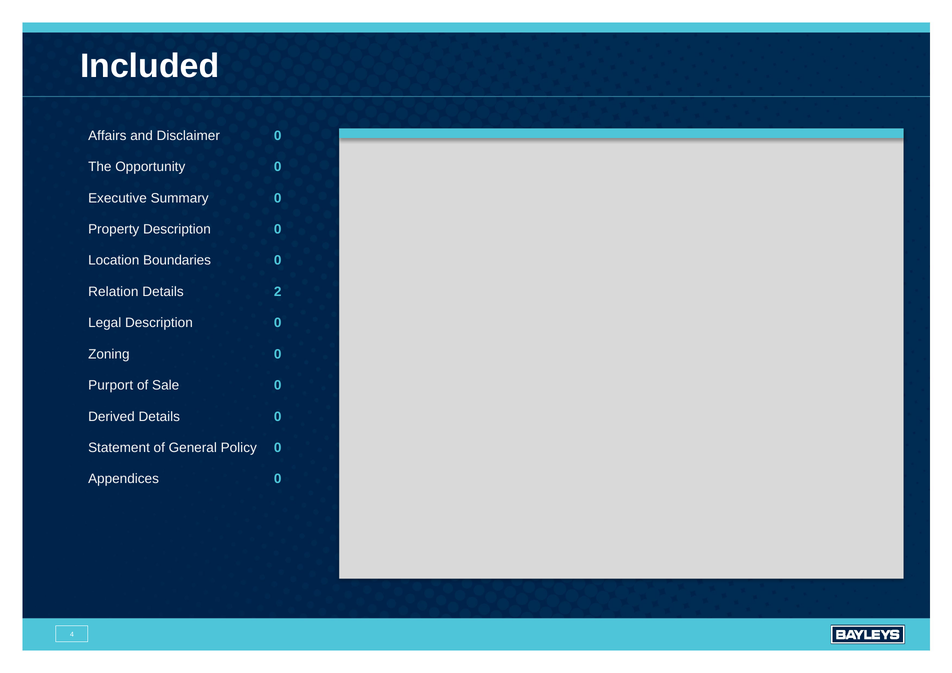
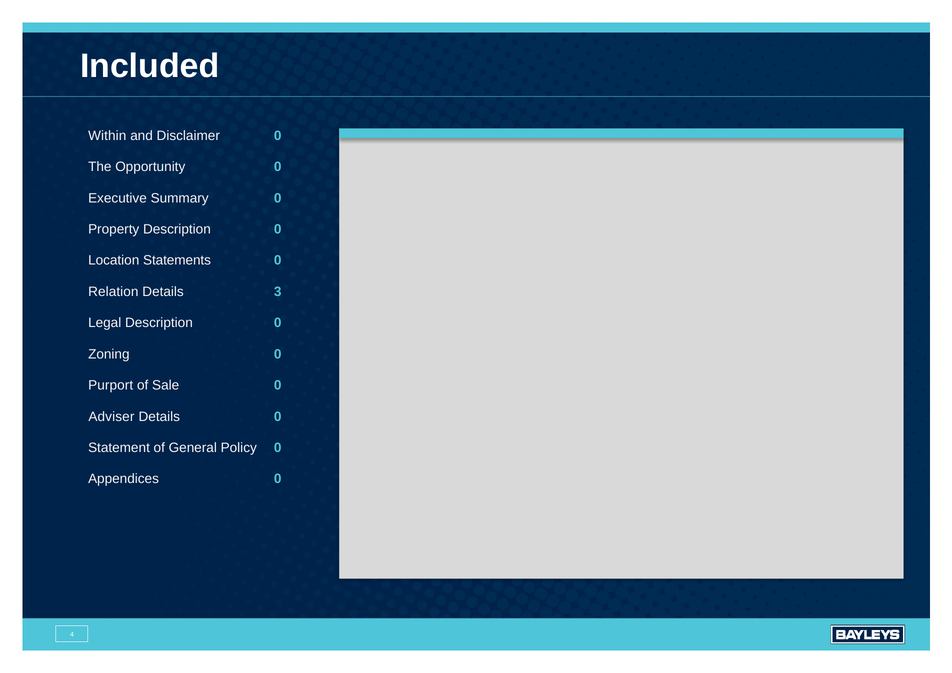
Affairs: Affairs -> Within (107, 136)
Boundaries: Boundaries -> Statements (177, 261)
2: 2 -> 3 (278, 292)
Derived: Derived -> Adviser (111, 417)
